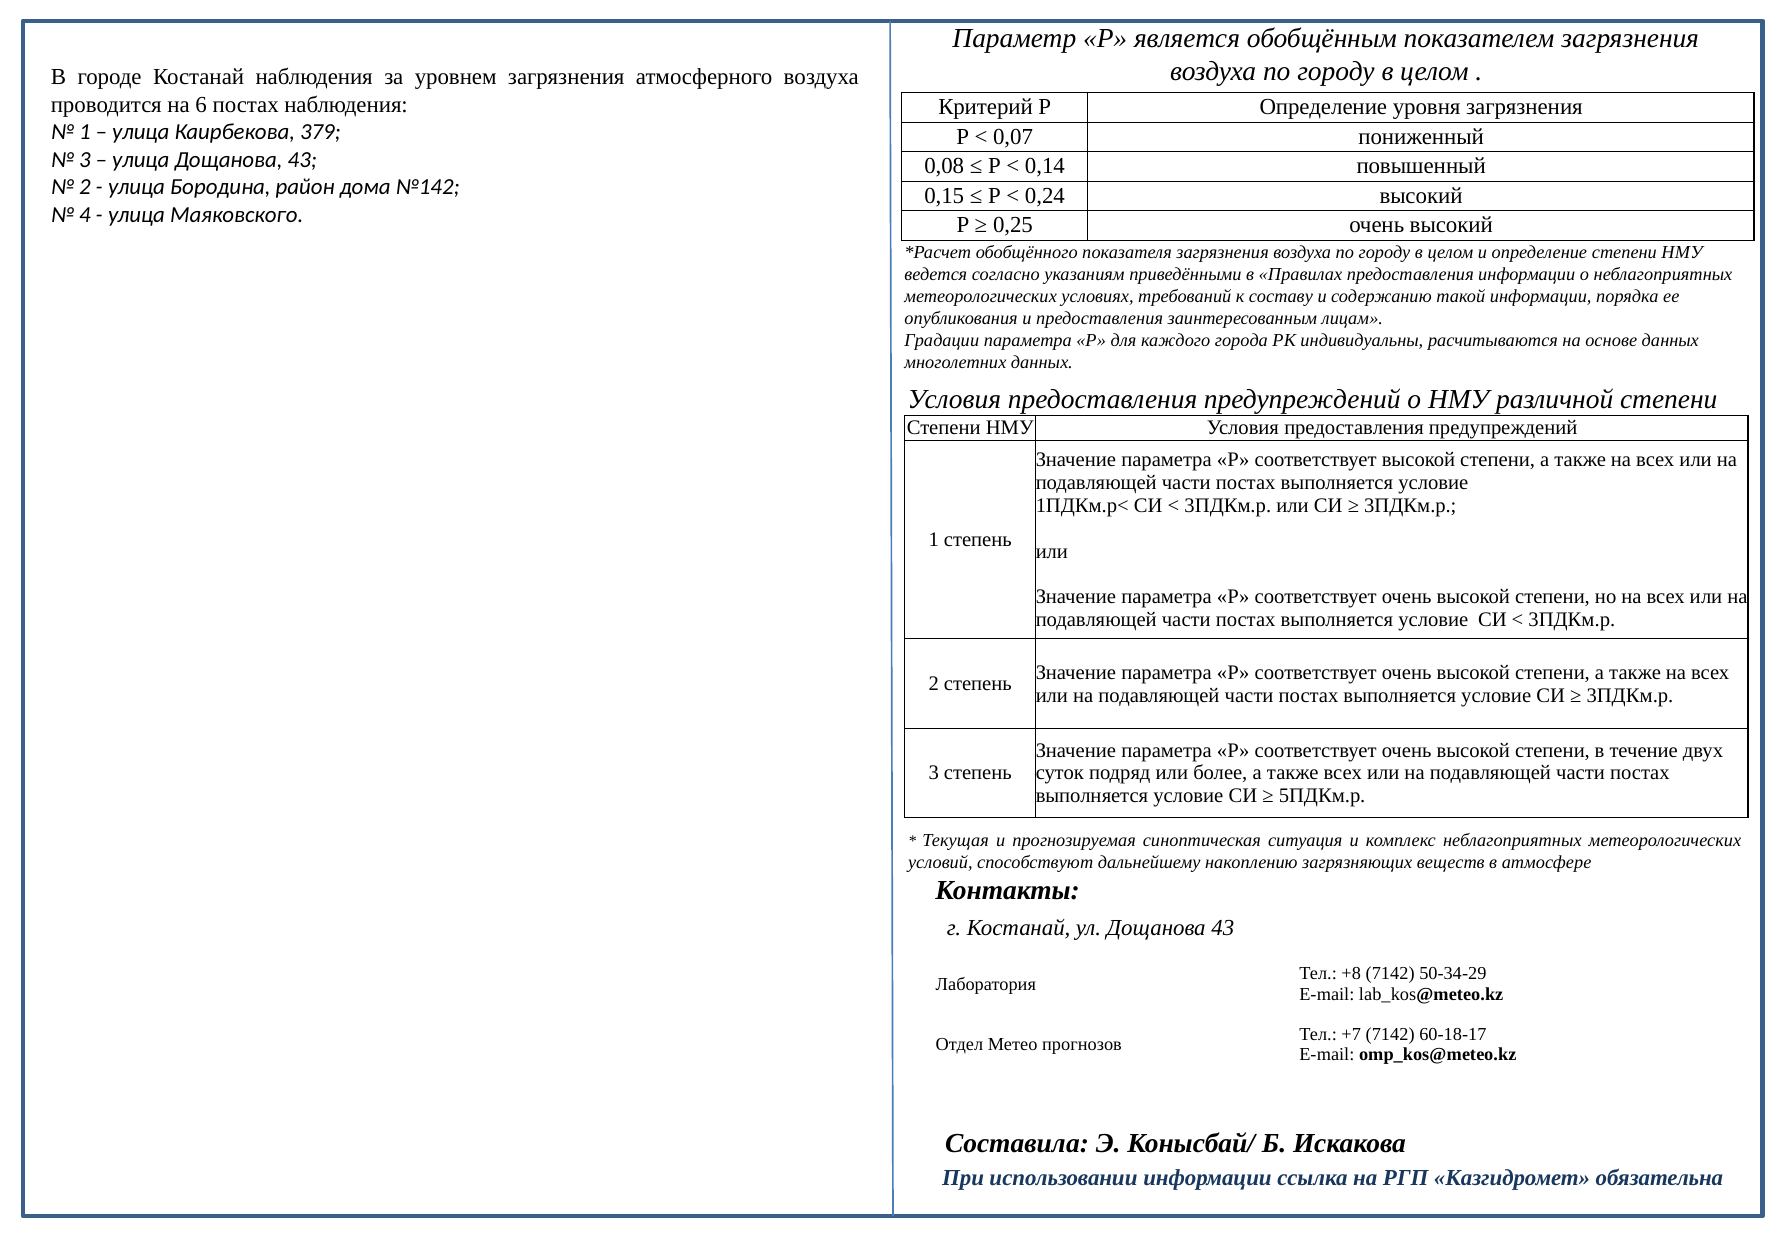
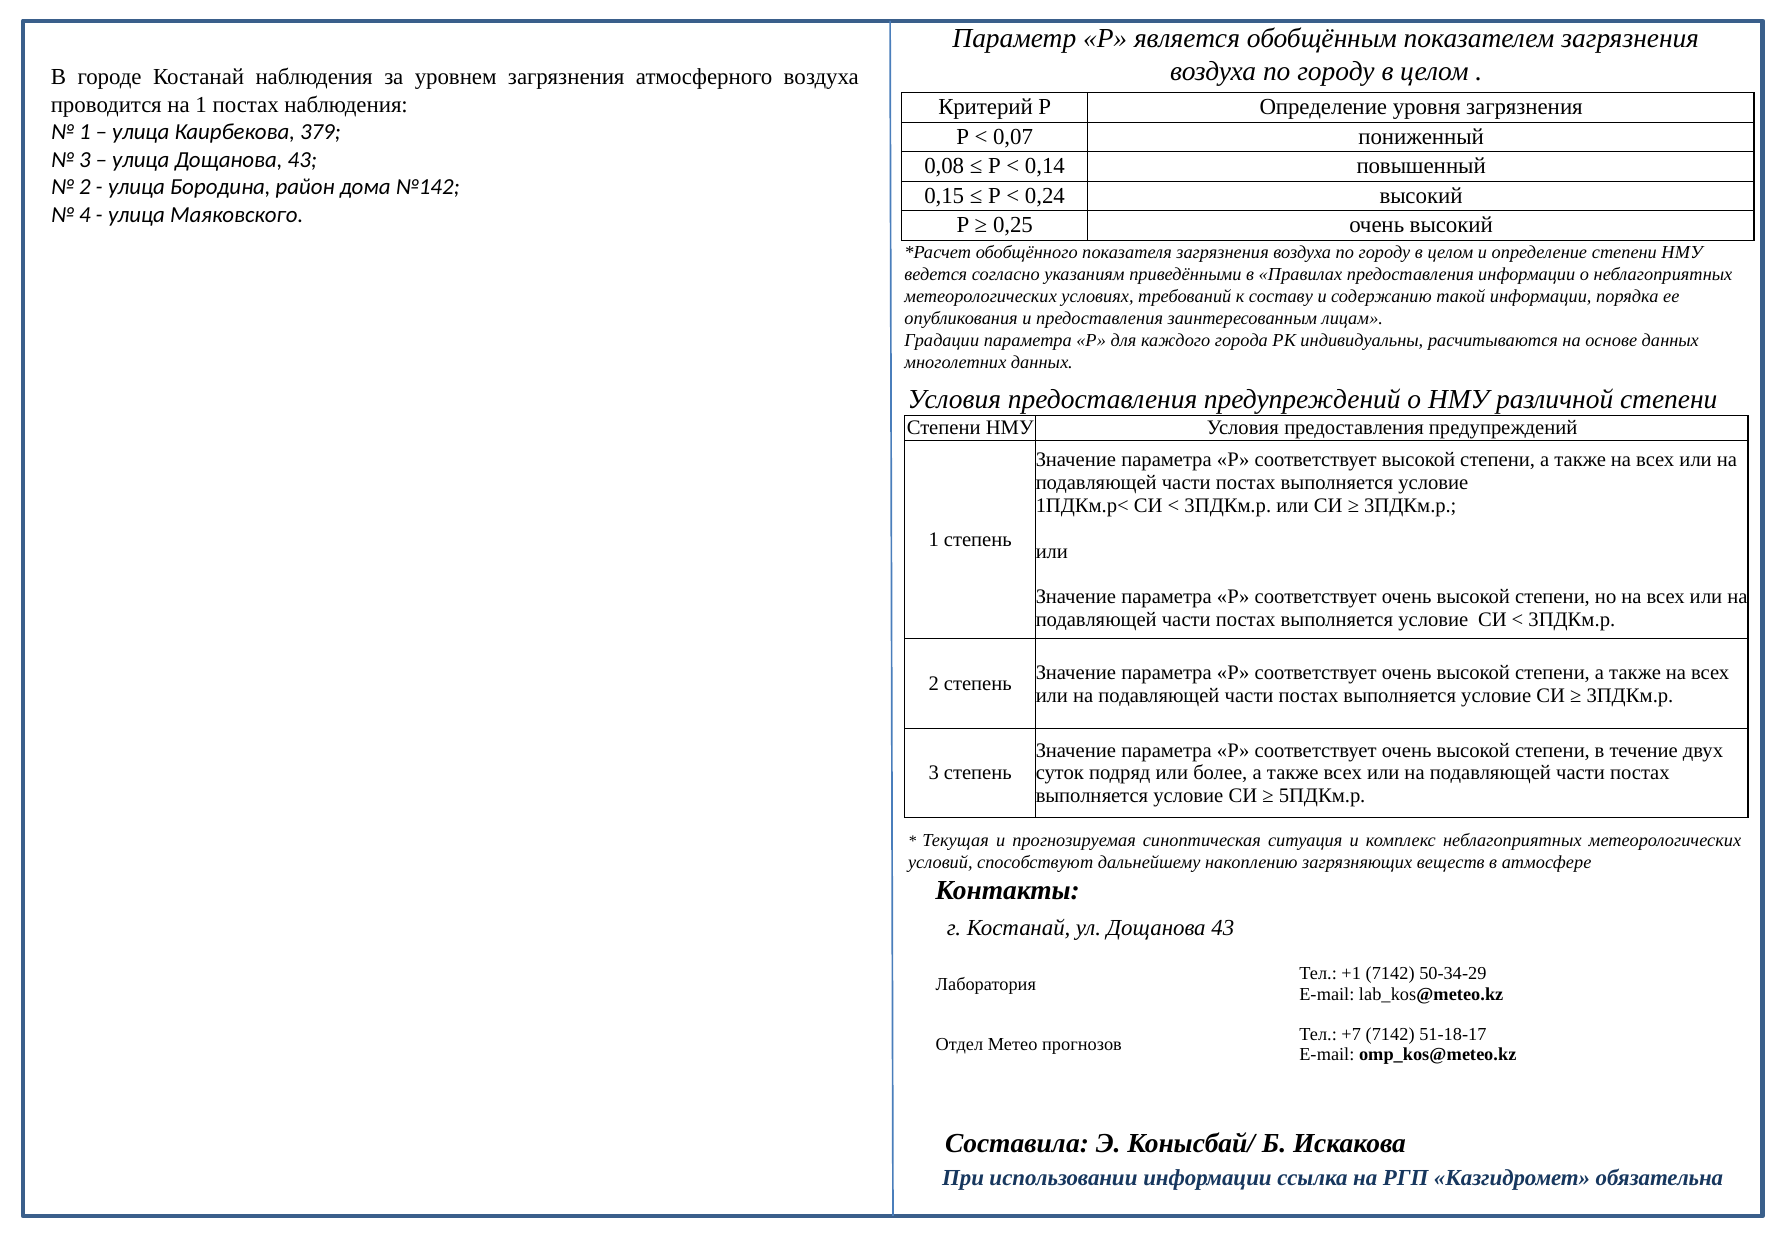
на 6: 6 -> 1 (201, 105)
+8: +8 -> +1 (1351, 973)
60-18-17: 60-18-17 -> 51-18-17 (1453, 1034)
